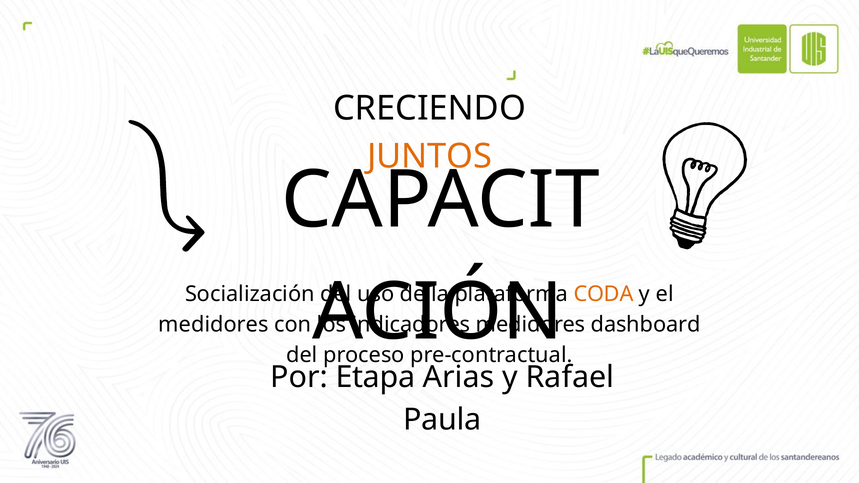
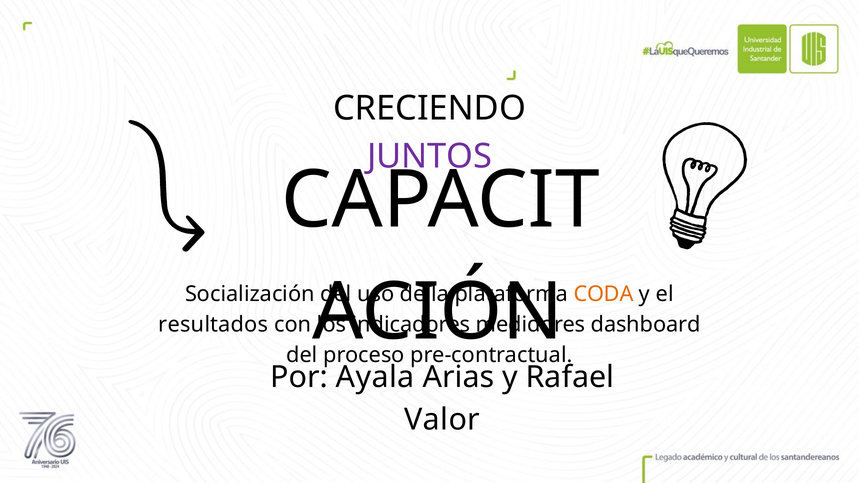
JUNTOS colour: orange -> purple (430, 157)
medidores: medidores -> resultados (213, 325)
Etapa: Etapa -> Ayala (375, 377)
Paula: Paula -> Valor (442, 420)
